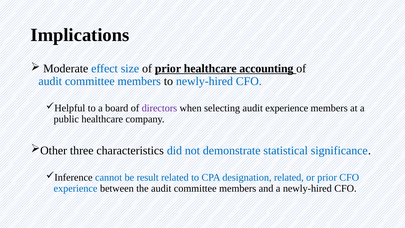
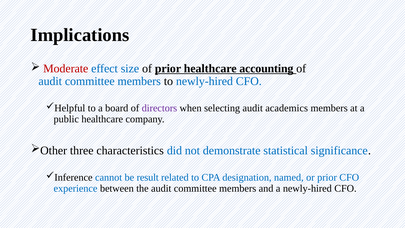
Moderate colour: black -> red (66, 68)
audit experience: experience -> academics (287, 108)
designation related: related -> named (289, 177)
